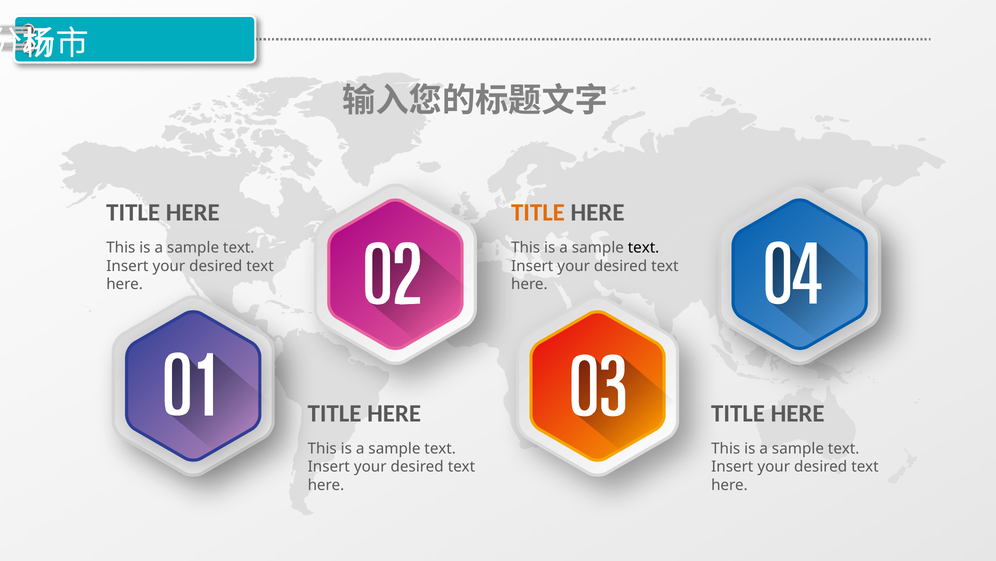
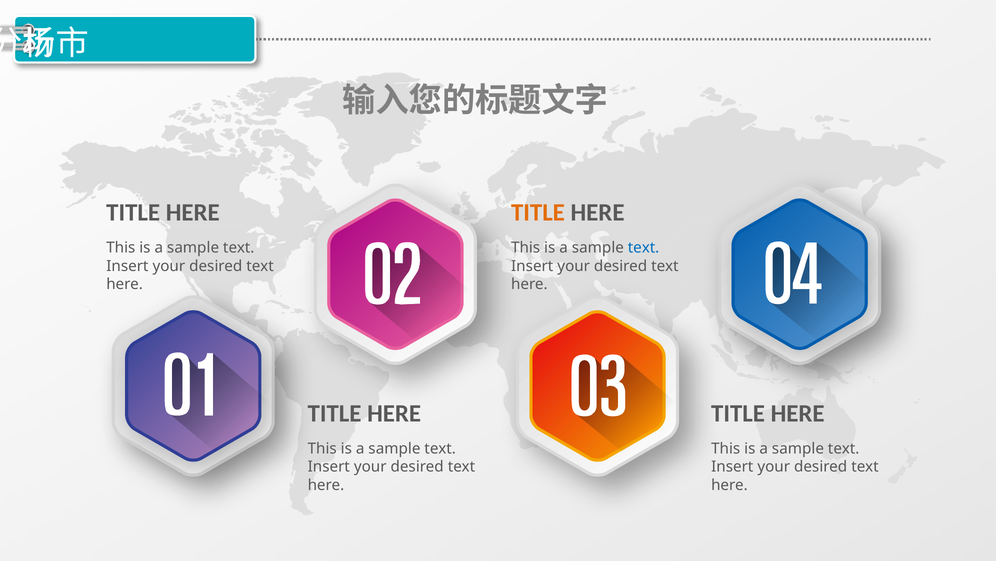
text colour: black -> blue (644, 247)
